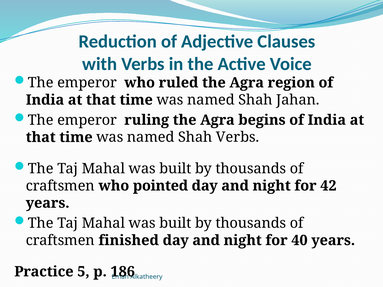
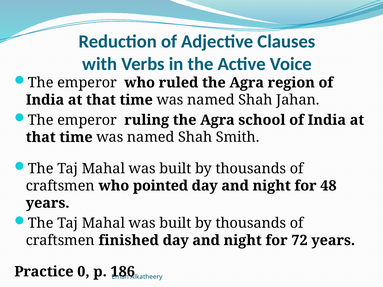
begins: begins -> school (262, 120)
Shah Verbs: Verbs -> Smith (238, 137)
42: 42 -> 48 (328, 186)
40: 40 -> 72 (299, 241)
5: 5 -> 0 (83, 272)
